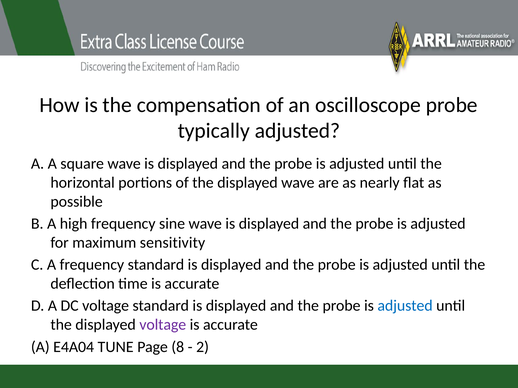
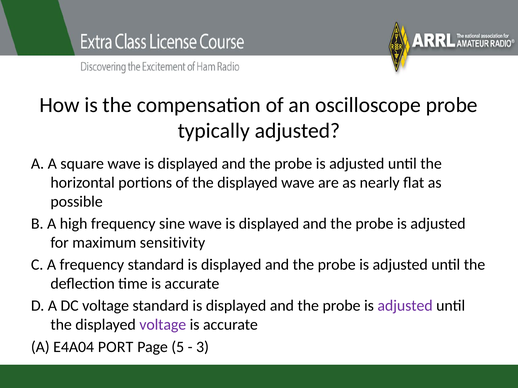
adjusted colour: blue -> purple (405, 306)
TUNE: TUNE -> PORT (116, 347)
8: 8 -> 5 (178, 347)
2: 2 -> 3 (202, 347)
